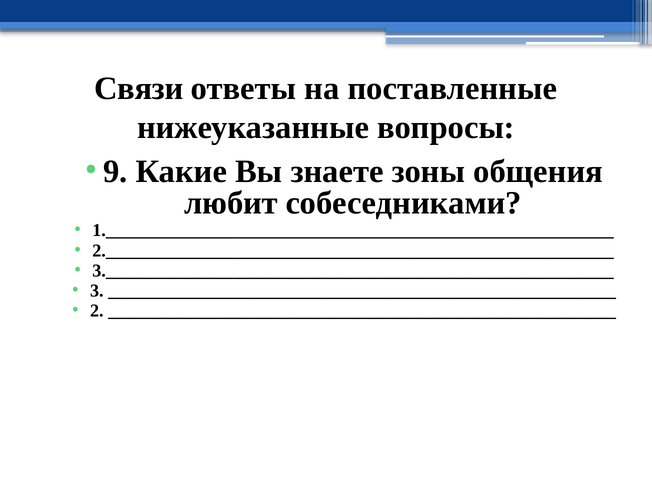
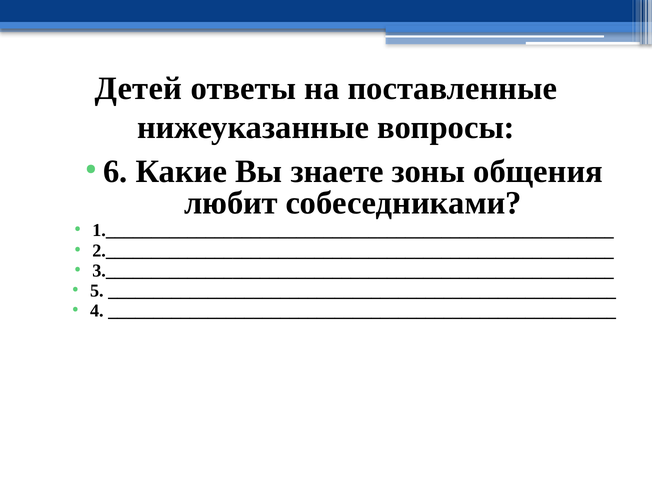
Связи: Связи -> Детей (138, 89)
9: 9 -> 6 (115, 172)
3: 3 -> 5 (97, 291)
2: 2 -> 4 (97, 311)
